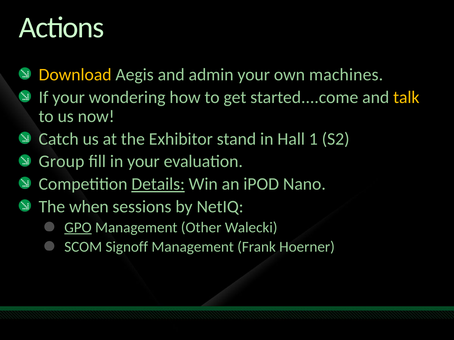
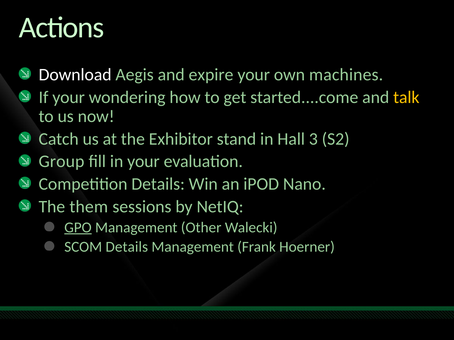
Download colour: yellow -> white (75, 75)
admin: admin -> expire (211, 75)
1: 1 -> 3 (313, 139)
Details underline: present -> none (158, 184)
when: when -> them (89, 207)
SCOM Signoff: Signoff -> Details (127, 247)
